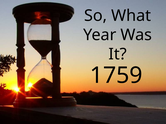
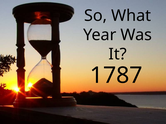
1759: 1759 -> 1787 (116, 76)
